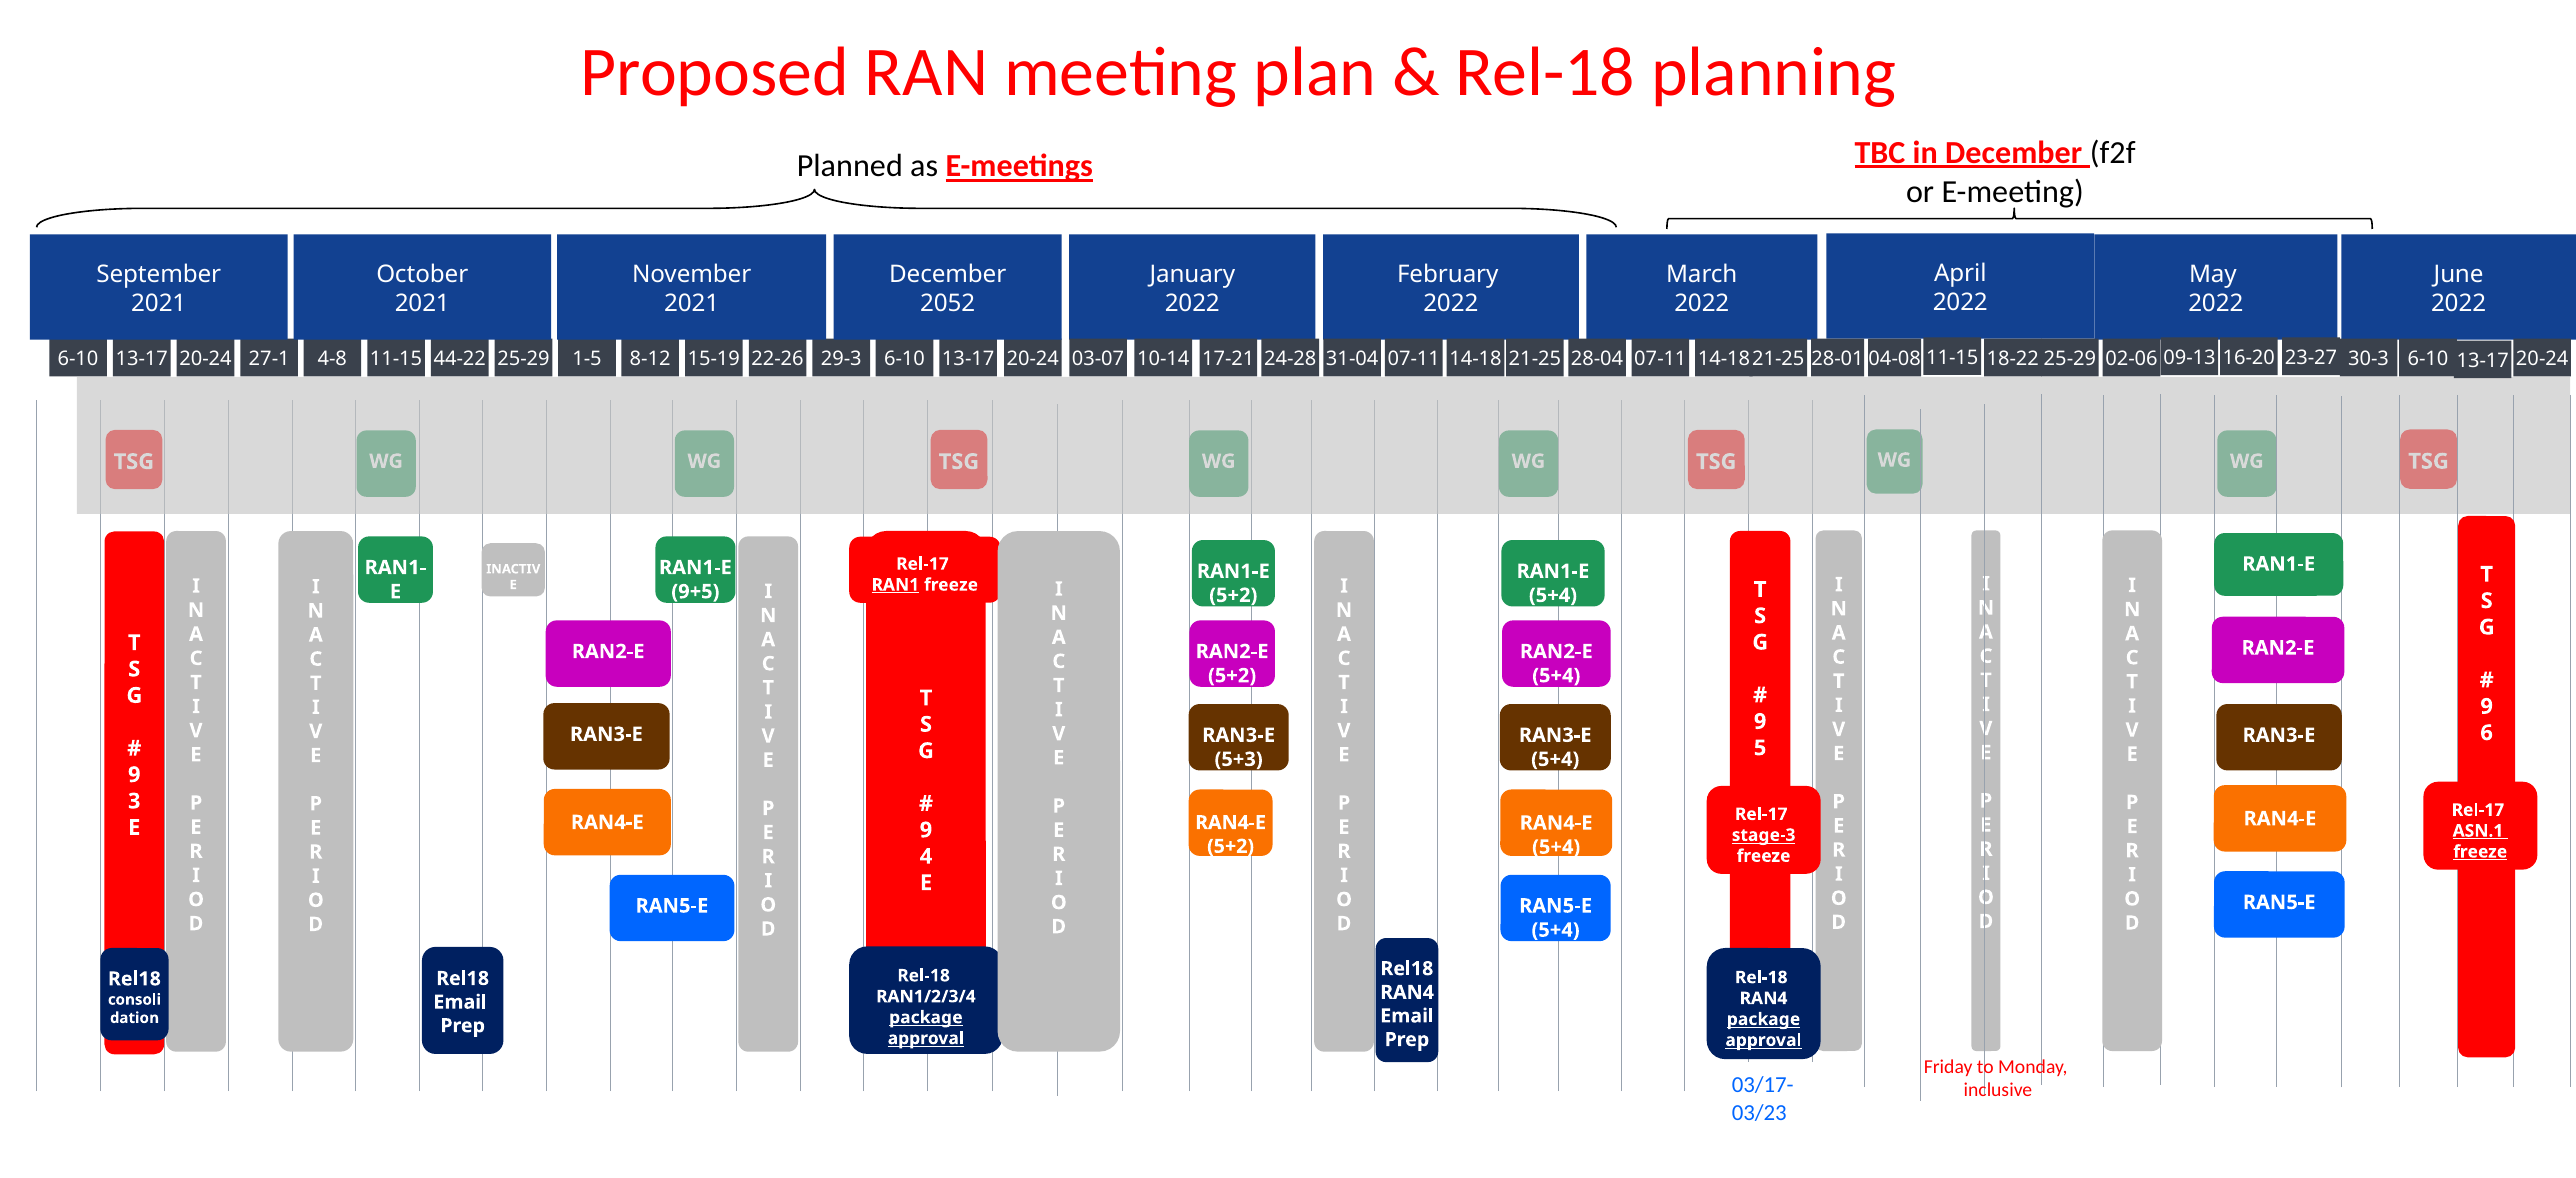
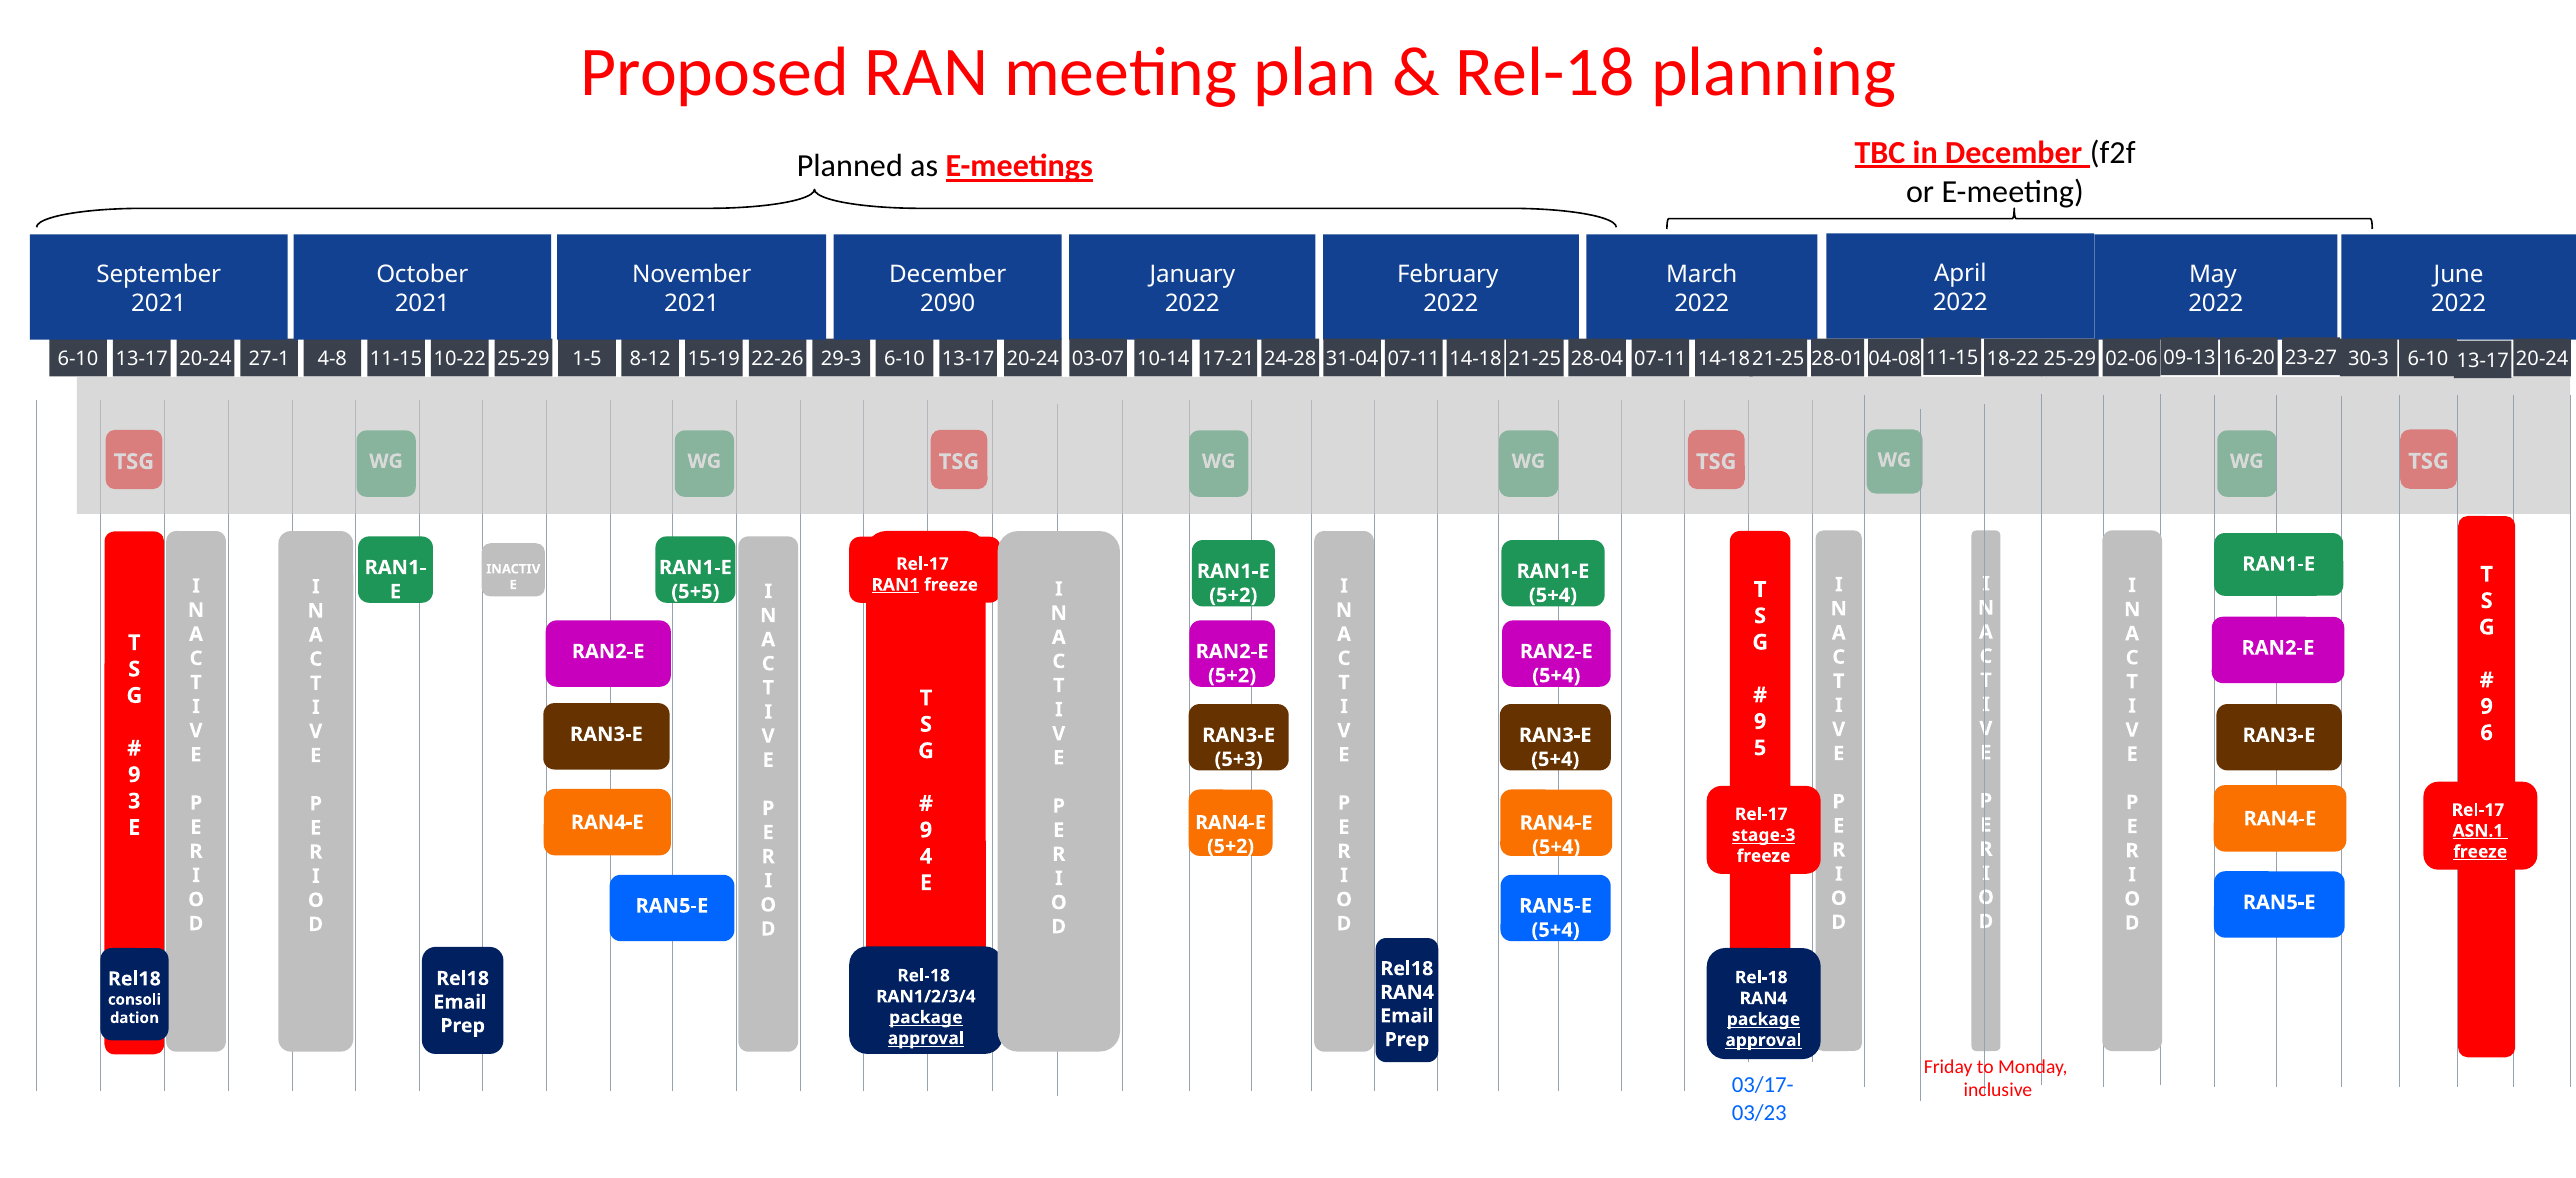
2052: 2052 -> 2090 (948, 303)
44-22: 44-22 -> 10-22 (460, 359)
9+5: 9+5 -> 5+5 (695, 592)
